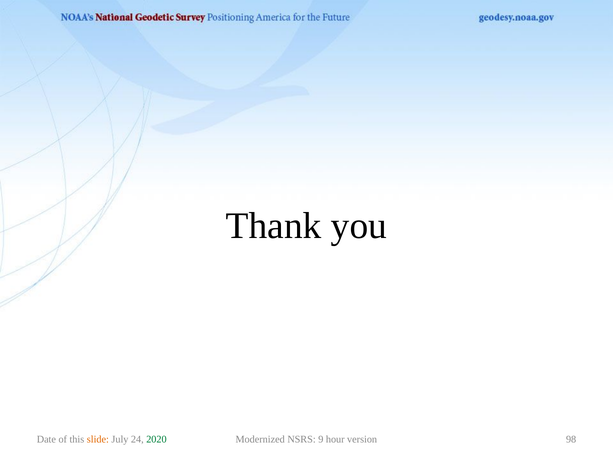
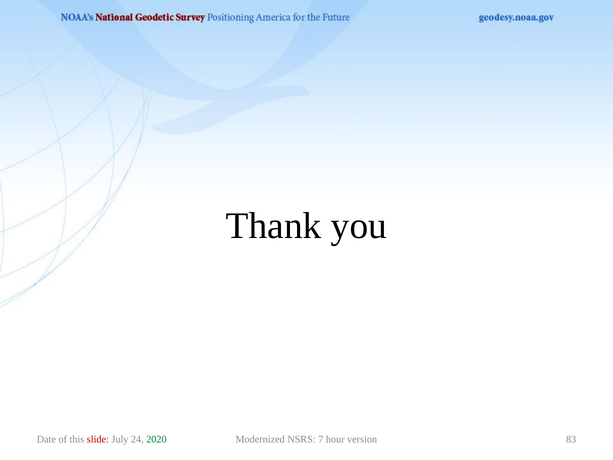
slide colour: orange -> red (98, 439)
9: 9 -> 7 (321, 439)
98: 98 -> 83 (571, 439)
